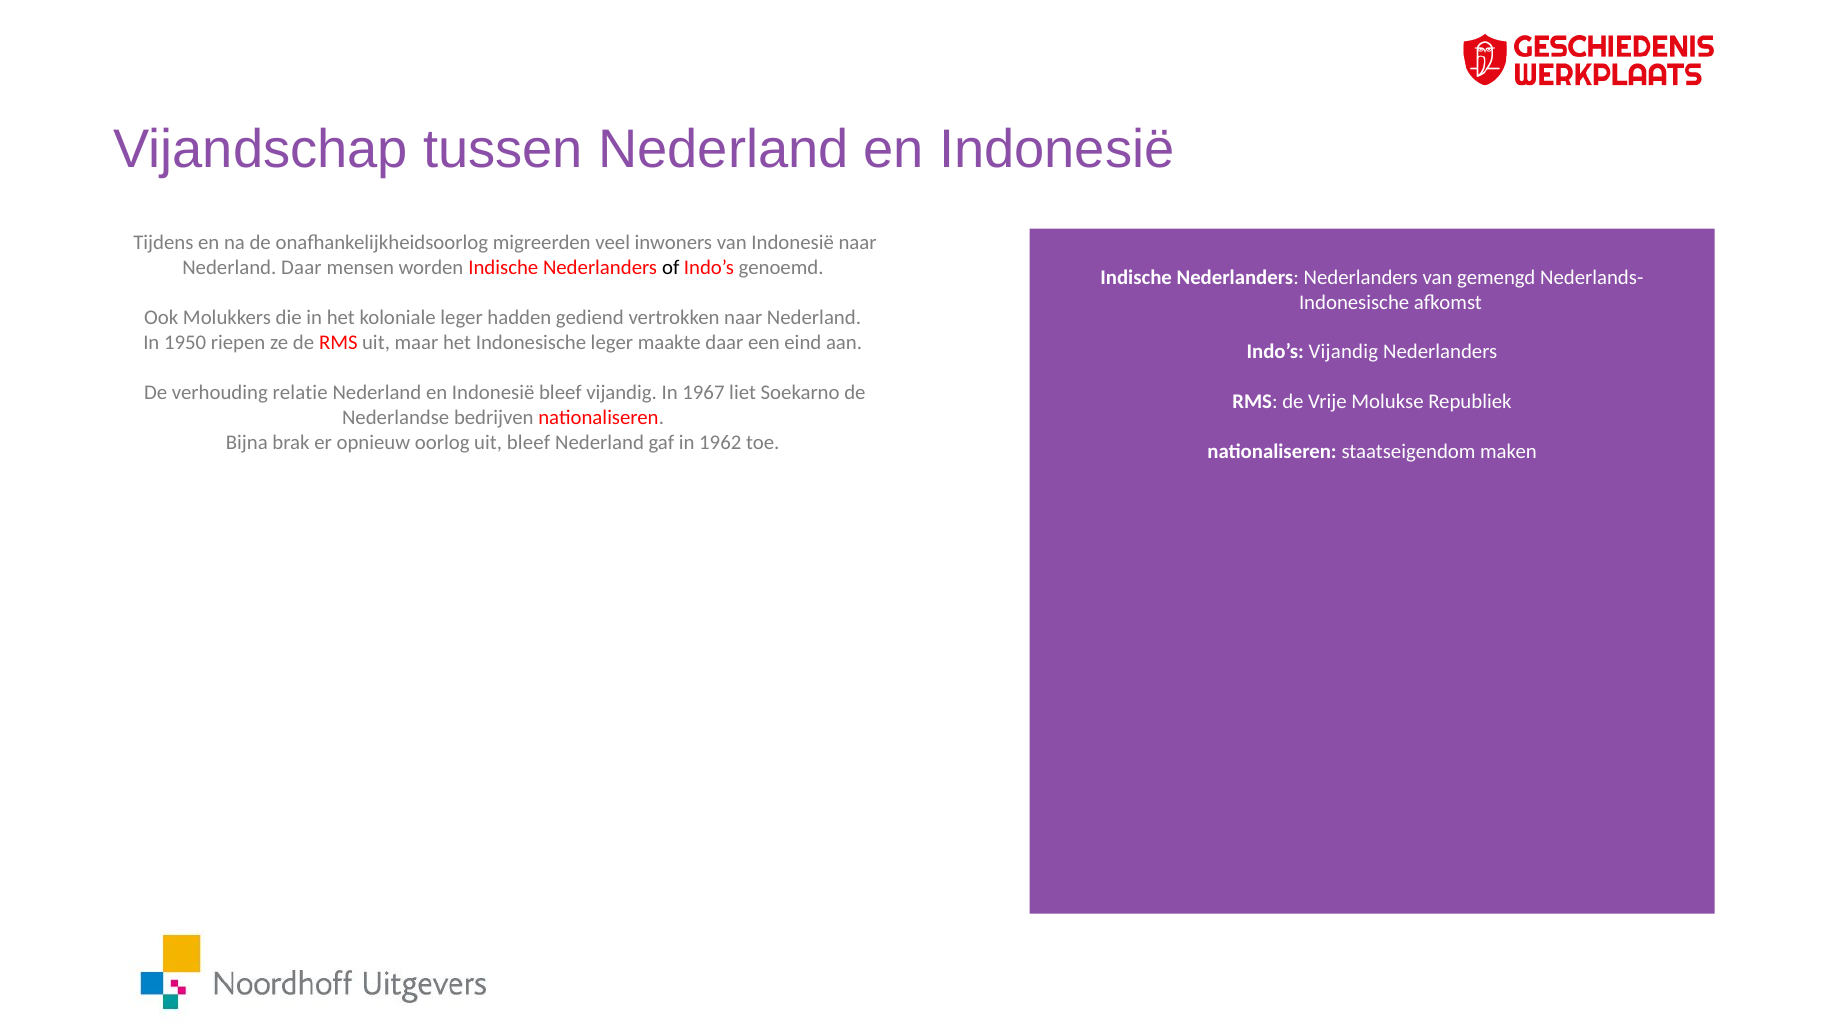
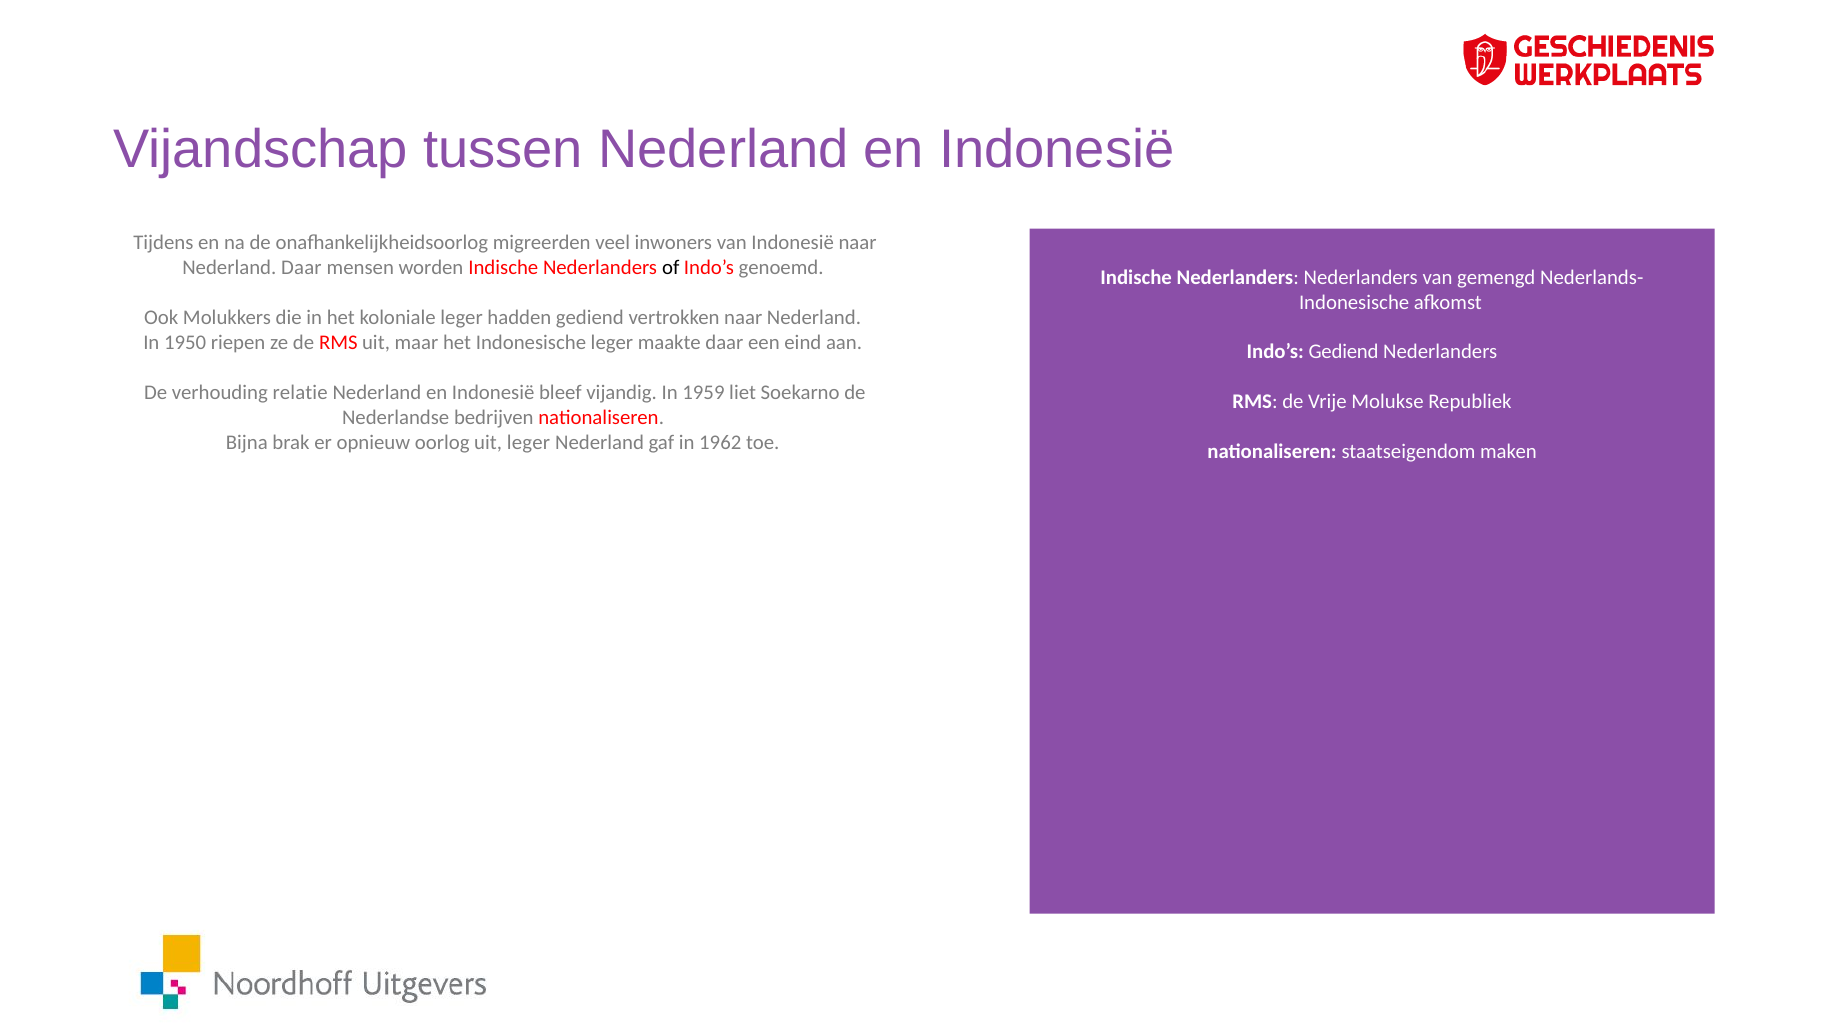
Indo’s Vijandig: Vijandig -> Gediend (1344, 352)
1967: 1967 -> 1959 (703, 392)
uit bleef: bleef -> leger (529, 442)
